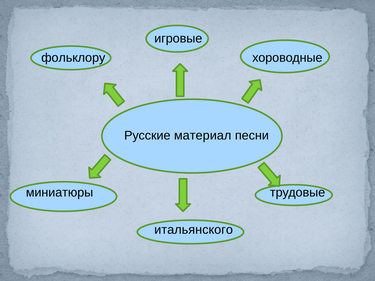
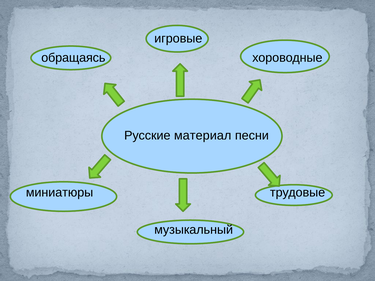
фольклору: фольклору -> обращаясь (73, 58)
итальянского: итальянского -> музыкальный (194, 230)
